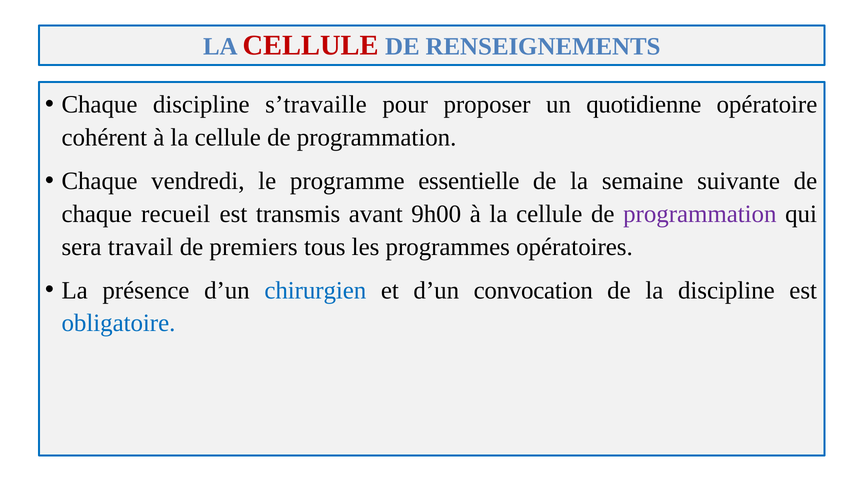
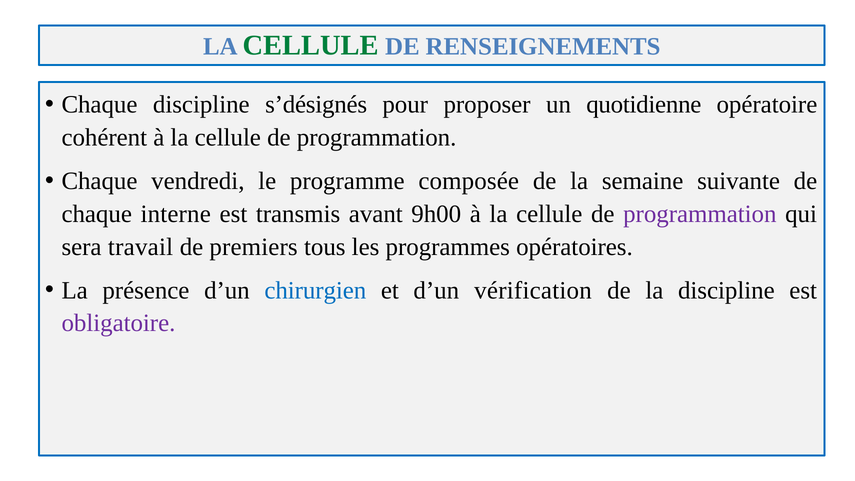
CELLULE colour: red -> green (311, 45)
s’travaille: s’travaille -> s’désignés (316, 105)
essentielle: essentielle -> composée (469, 181)
recueil: recueil -> interne (176, 214)
convocation: convocation -> vérification (533, 290)
obligatoire colour: blue -> purple (118, 323)
